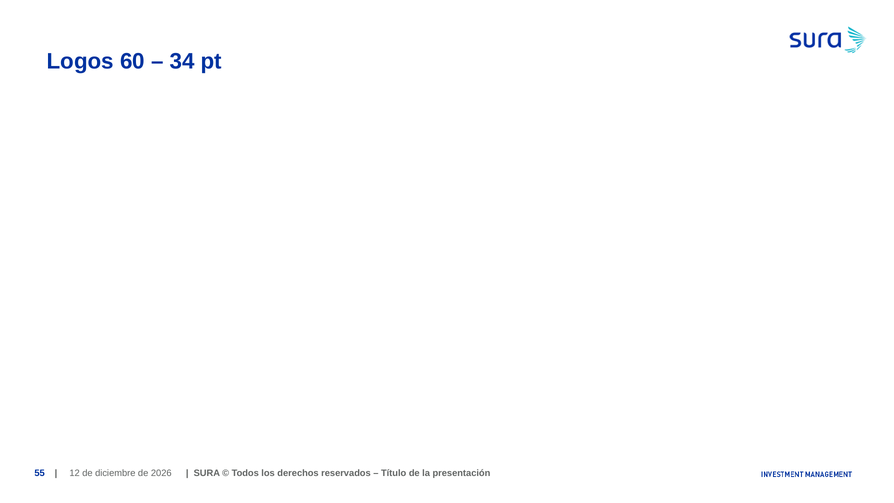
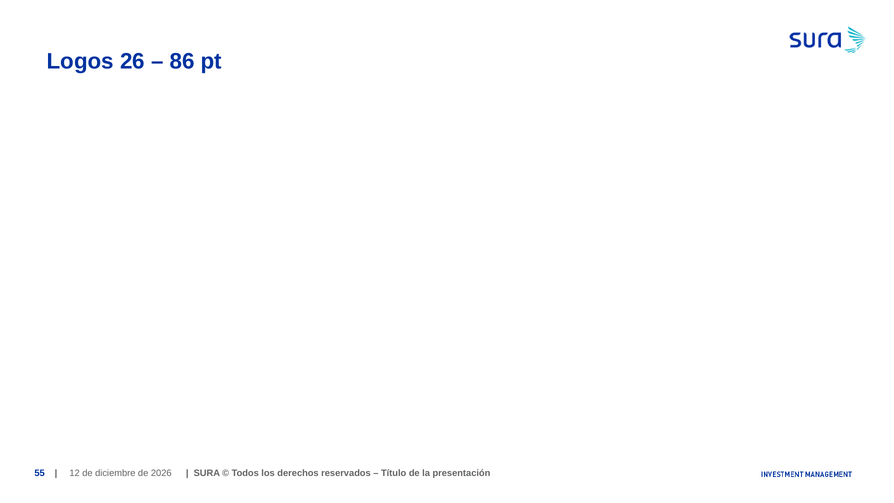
60: 60 -> 26 (132, 61)
34: 34 -> 86 (182, 61)
